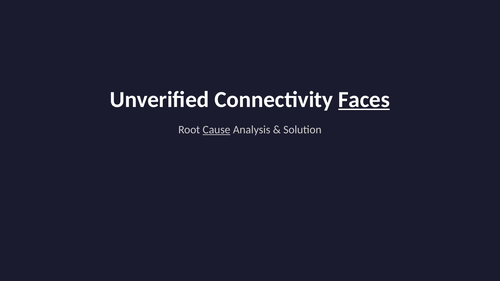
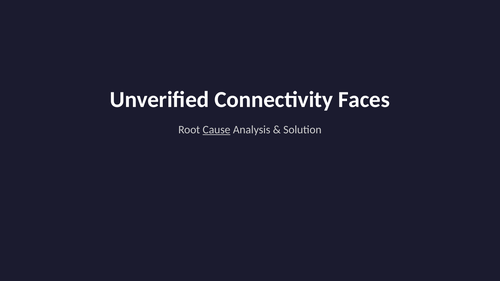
Faces underline: present -> none (364, 100)
